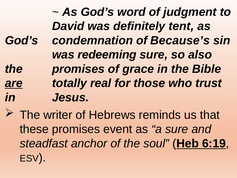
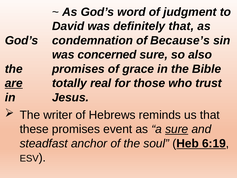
definitely tent: tent -> that (181, 26)
redeeming: redeeming -> concerned (107, 55)
sure underline: none -> present (177, 129)
